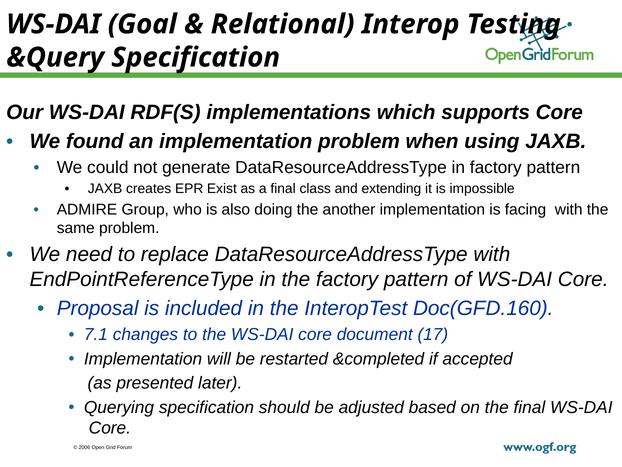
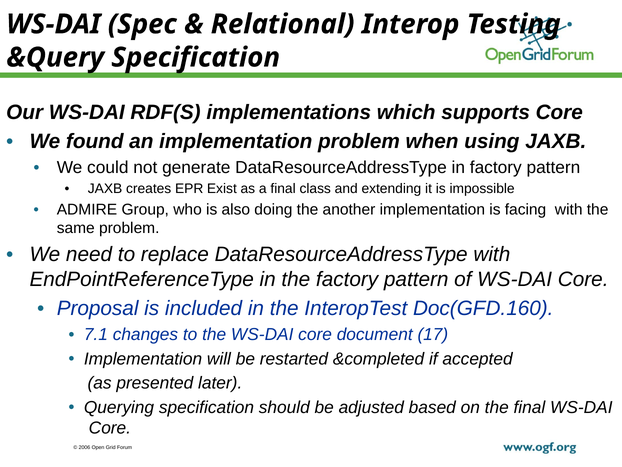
Goal: Goal -> Spec (142, 24)
